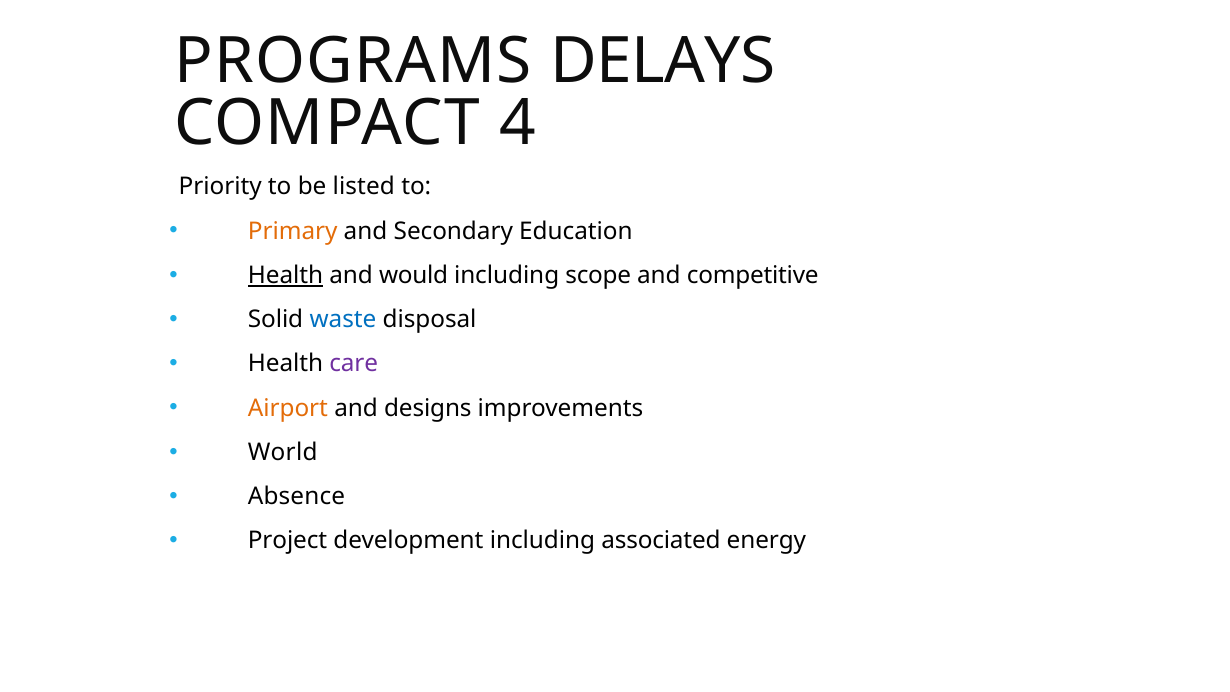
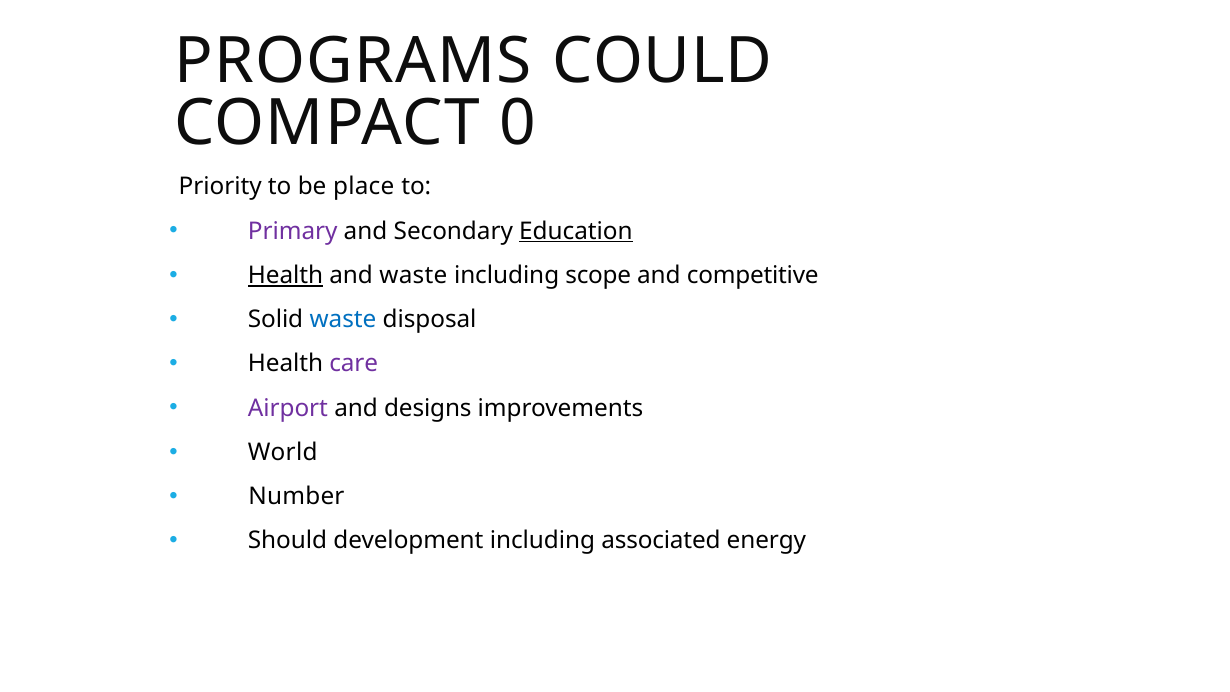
DELAYS: DELAYS -> COULD (662, 61)
4: 4 -> 0 (518, 123)
listed: listed -> place (364, 187)
Primary colour: orange -> purple (293, 231)
Education underline: none -> present (576, 231)
and would: would -> waste (413, 275)
Airport colour: orange -> purple (288, 408)
Absence: Absence -> Number (296, 496)
Project: Project -> Should (288, 541)
